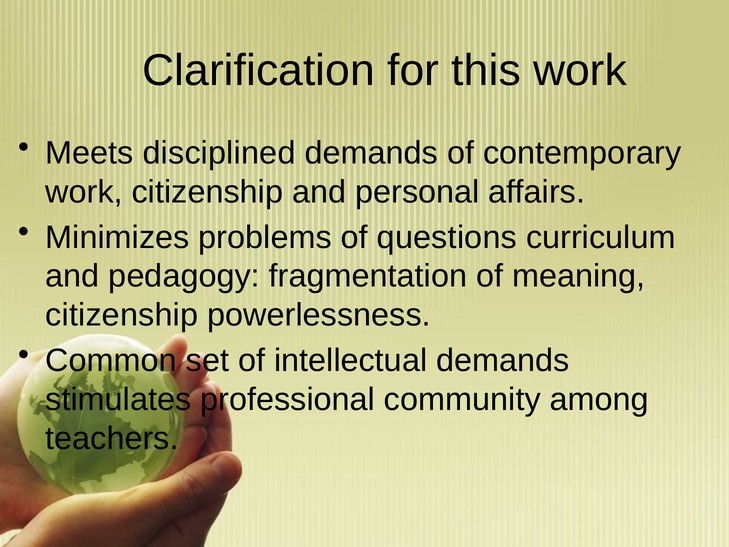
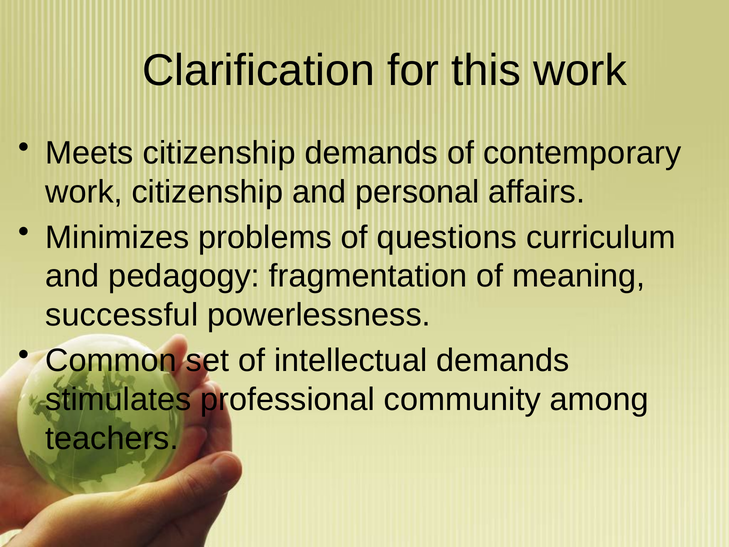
Meets disciplined: disciplined -> citizenship (219, 153)
citizenship: citizenship -> successful (122, 315)
